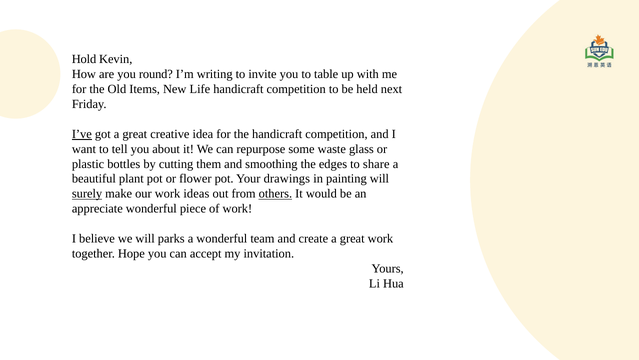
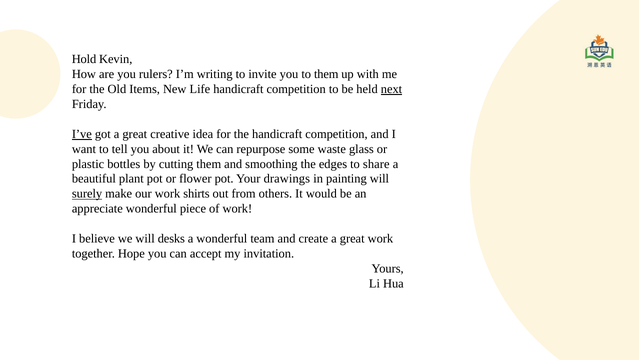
round: round -> rulers (156, 74)
to table: table -> them (326, 74)
next underline: none -> present (391, 89)
ideas: ideas -> shirts (197, 193)
others underline: present -> none (275, 193)
parks: parks -> desks (171, 238)
